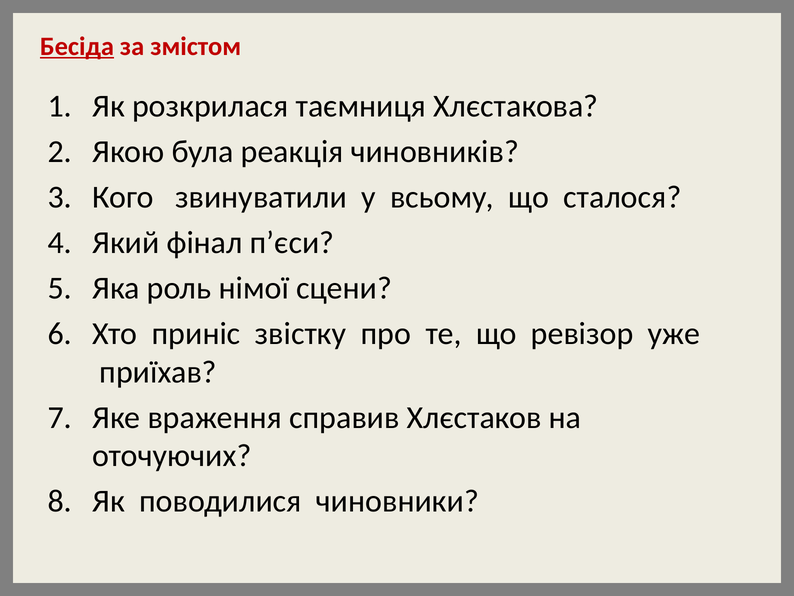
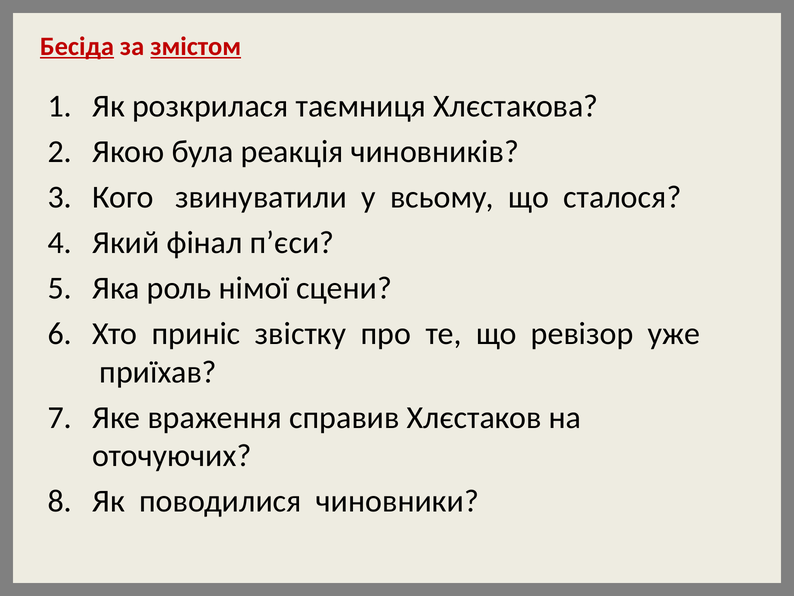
змістом underline: none -> present (196, 46)
